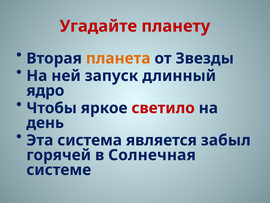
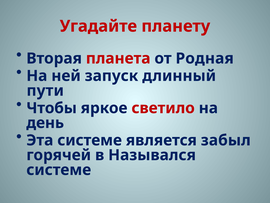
планета colour: orange -> red (118, 58)
Звезды: Звезды -> Родная (205, 58)
ядро: ядро -> пути (45, 90)
Эта система: система -> системе (90, 140)
Солнечная: Солнечная -> Назывался (152, 155)
